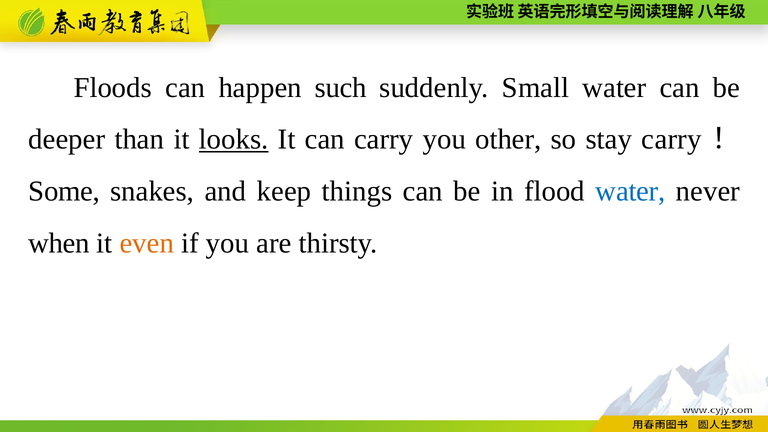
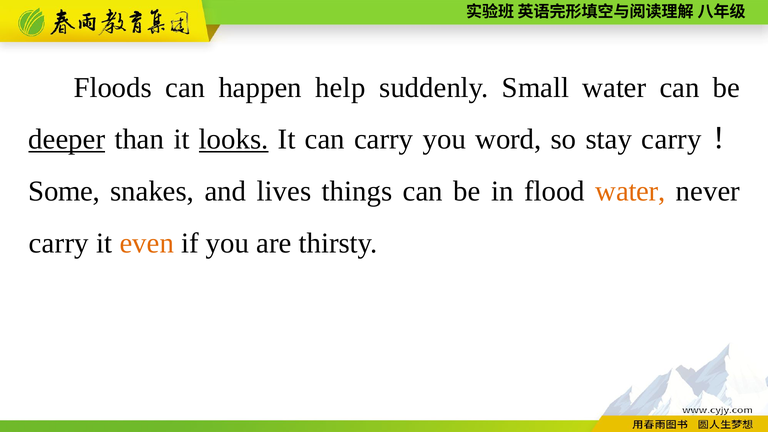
such: such -> help (340, 88)
deeper underline: none -> present (67, 139)
other: other -> word (508, 139)
keep: keep -> lives (284, 191)
water colour: blue -> orange (630, 191)
when: when -> carry (59, 243)
